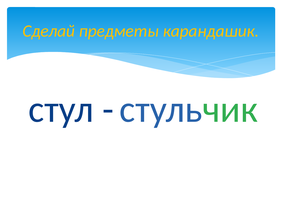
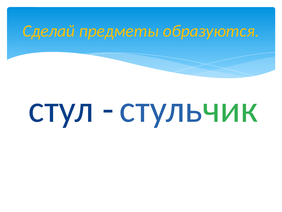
карандашик: карандашик -> образуются (211, 31)
